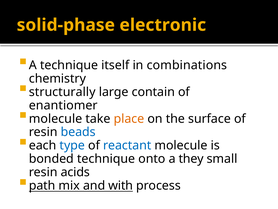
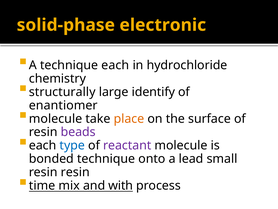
technique itself: itself -> each (115, 65)
combinations: combinations -> hydrochloride (187, 65)
contain: contain -> identify (153, 92)
beads colour: blue -> purple (78, 132)
reactant colour: blue -> purple (127, 145)
they: they -> lead (191, 158)
resin acids: acids -> resin (75, 172)
path: path -> time (42, 185)
